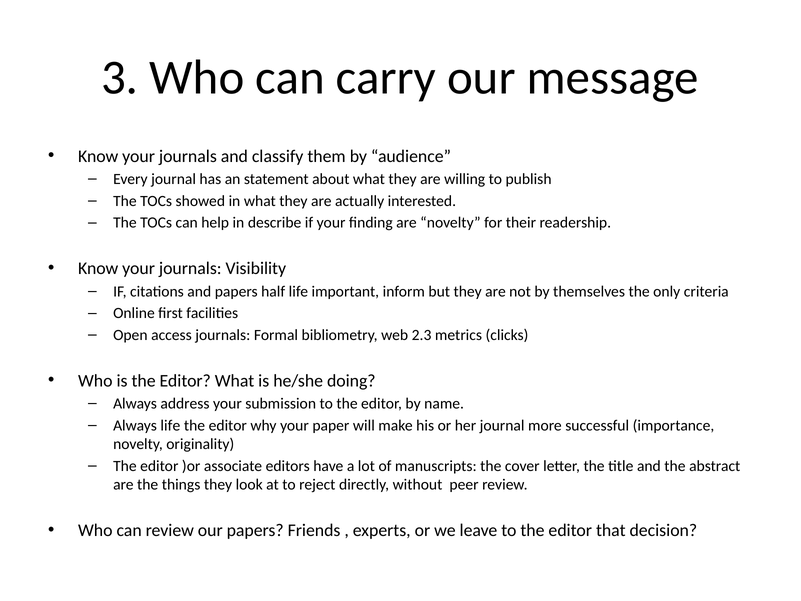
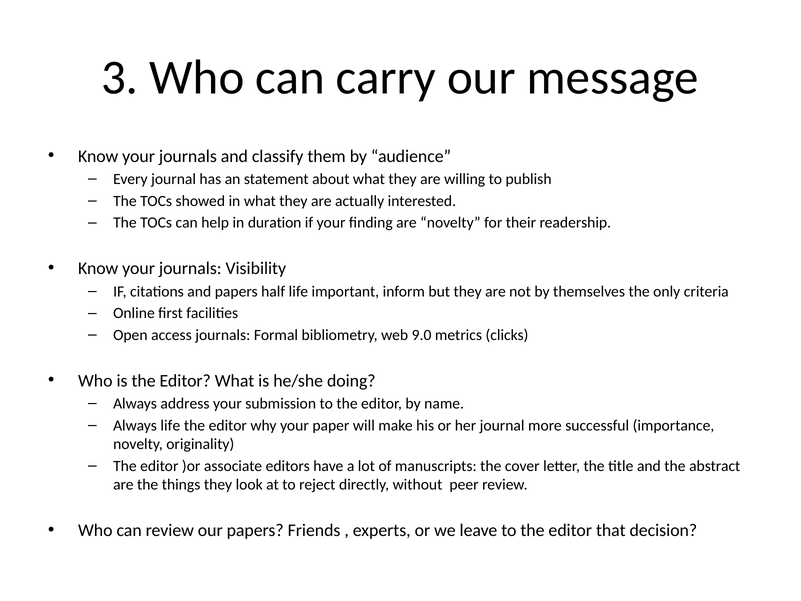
describe: describe -> duration (275, 223)
2.3: 2.3 -> 9.0 (422, 335)
